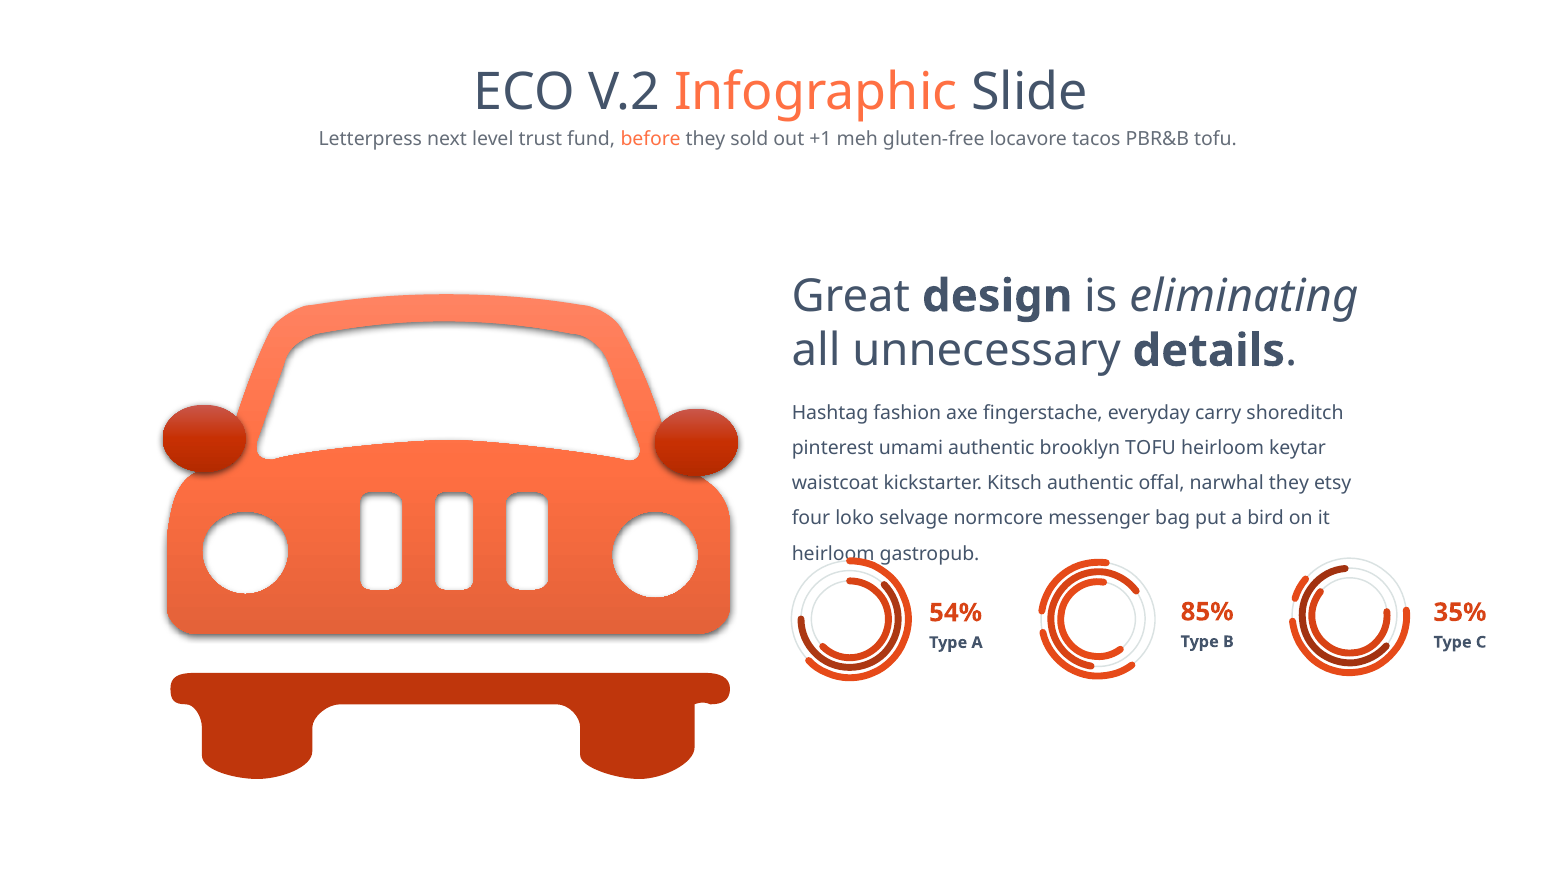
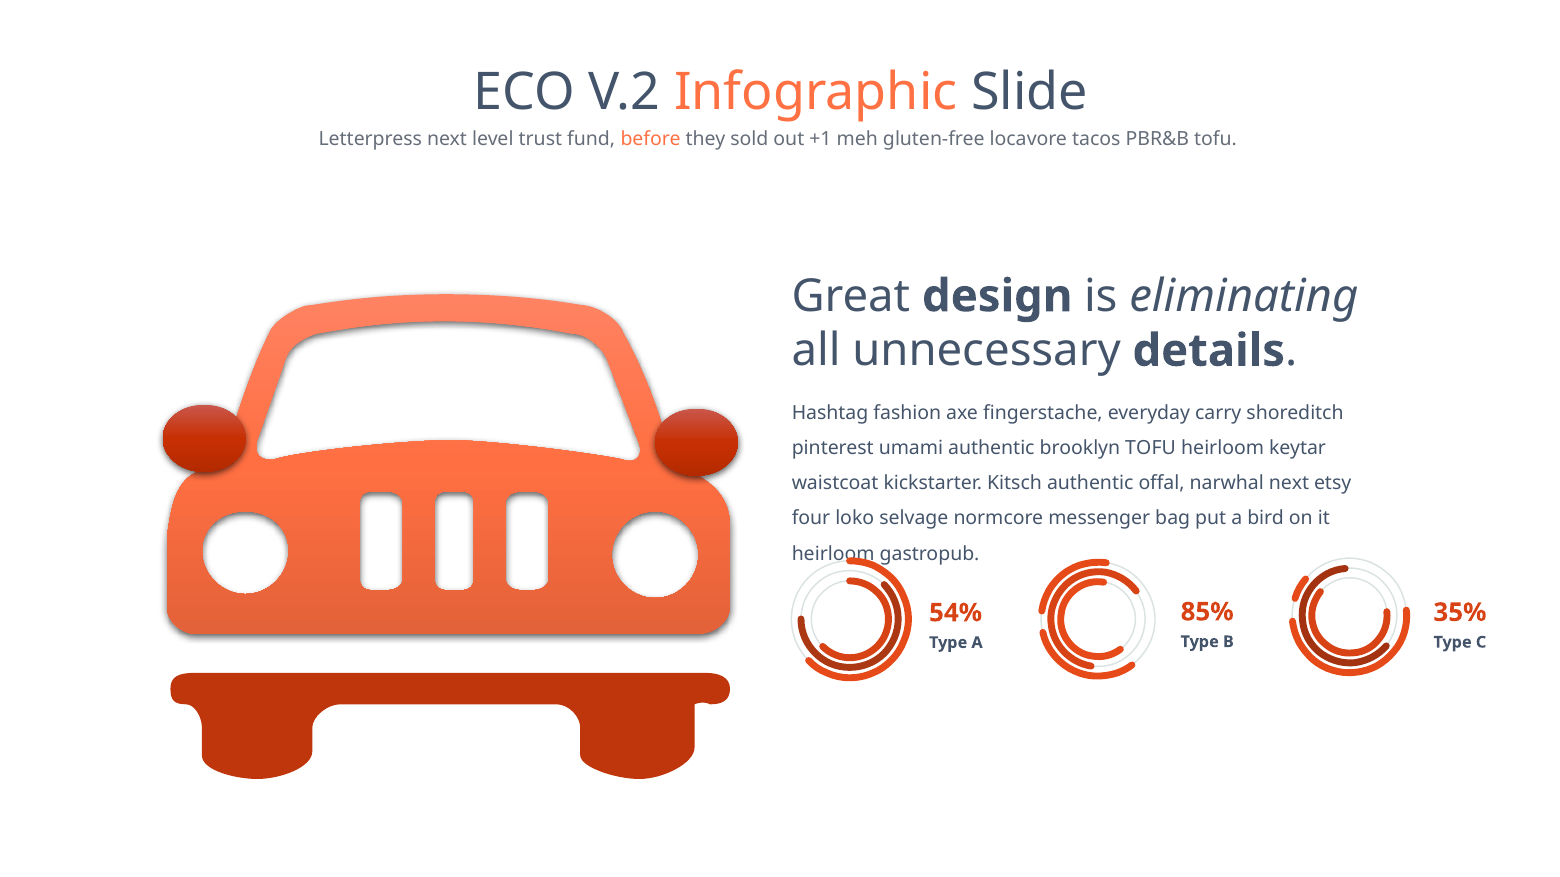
narwhal they: they -> next (1289, 484)
